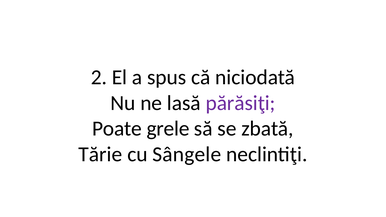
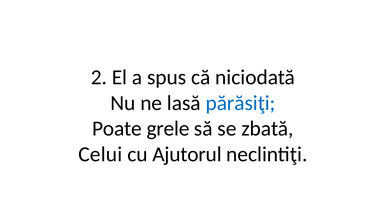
părăsiţi colour: purple -> blue (240, 103)
Tărie: Tărie -> Celui (100, 154)
Sângele: Sângele -> Ajutorul (187, 154)
